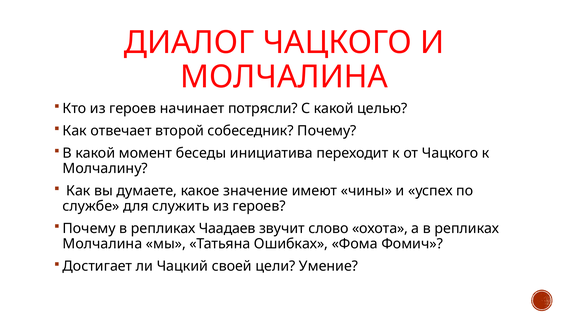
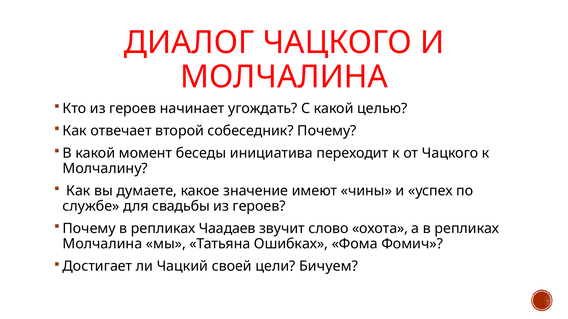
потрясли: потрясли -> угождать (263, 109)
служить: служить -> свадьбы (181, 206)
Умение: Умение -> Бичуем (329, 267)
